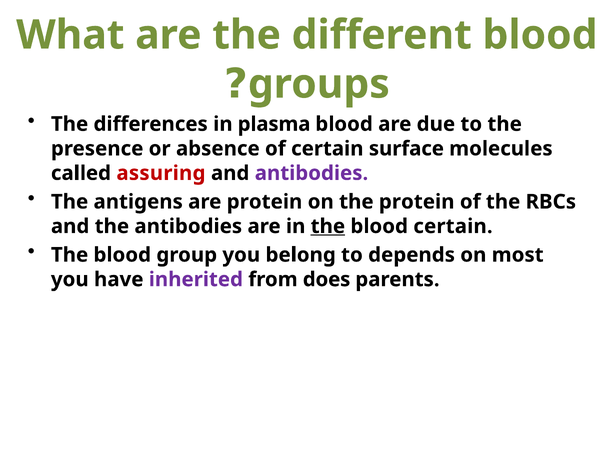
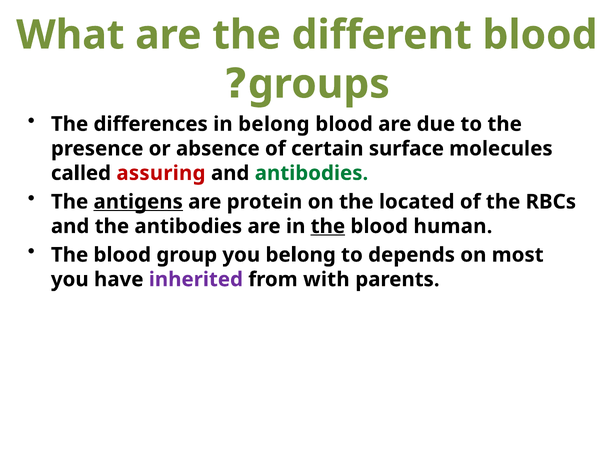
in plasma: plasma -> belong (274, 124)
antibodies colour: purple -> green (311, 173)
antigens underline: none -> present (138, 202)
the protein: protein -> located (417, 202)
blood certain: certain -> human (453, 227)
does: does -> with (326, 280)
